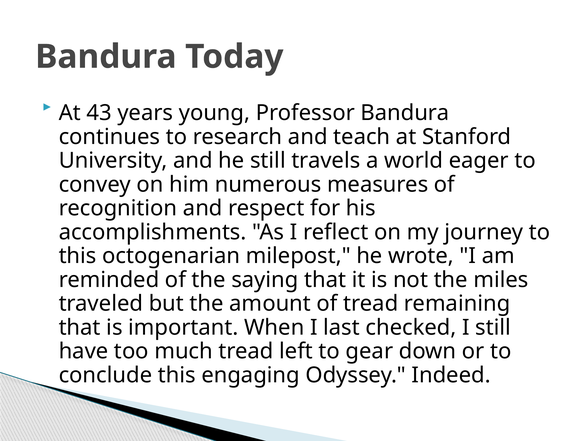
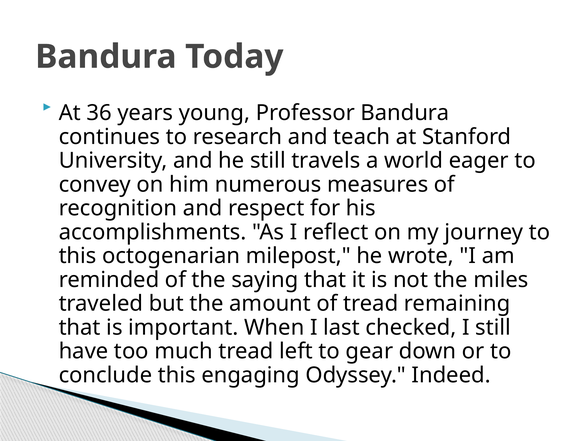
43: 43 -> 36 (99, 113)
